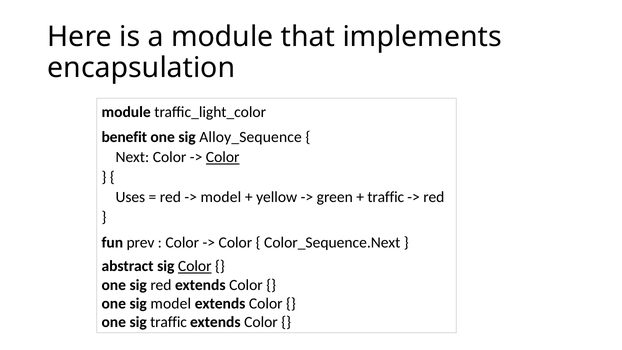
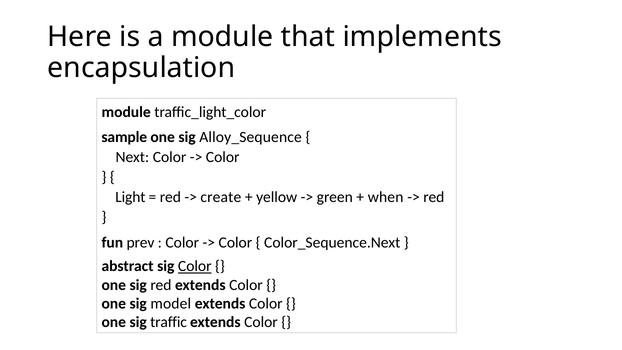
benefit: benefit -> sample (124, 137)
Color underline: present -> none (223, 157)
Uses: Uses -> Light (130, 197)
model: model -> create (221, 197)
traffic: traffic -> when (386, 197)
